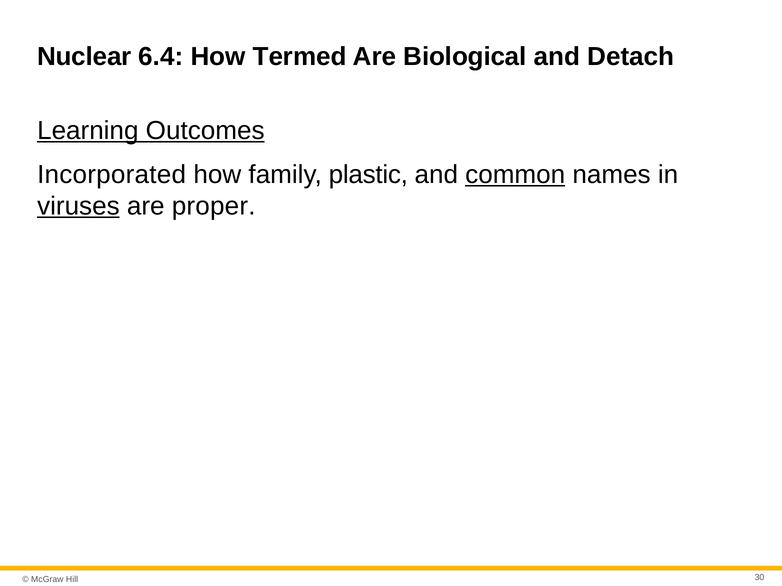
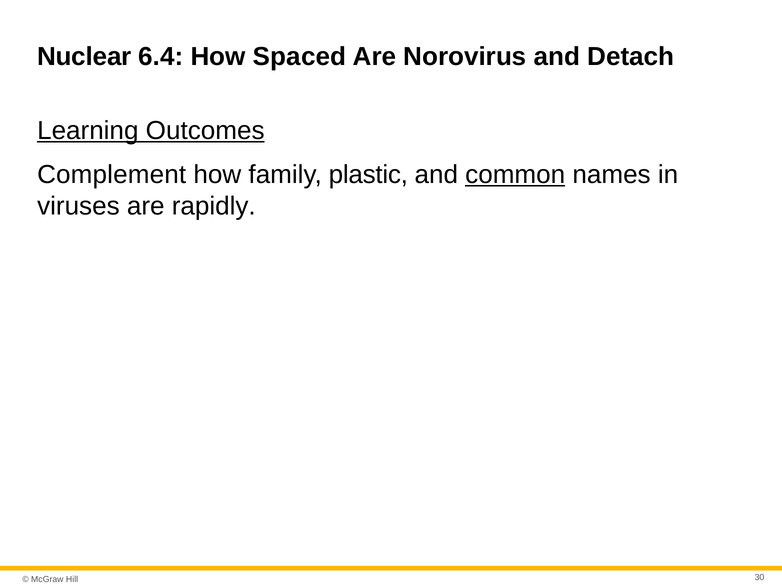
Termed: Termed -> Spaced (299, 57)
Biological: Biological -> Norovirus (465, 57)
Incorporated: Incorporated -> Complement (112, 175)
viruses underline: present -> none (78, 206)
proper: proper -> rapidly (214, 206)
